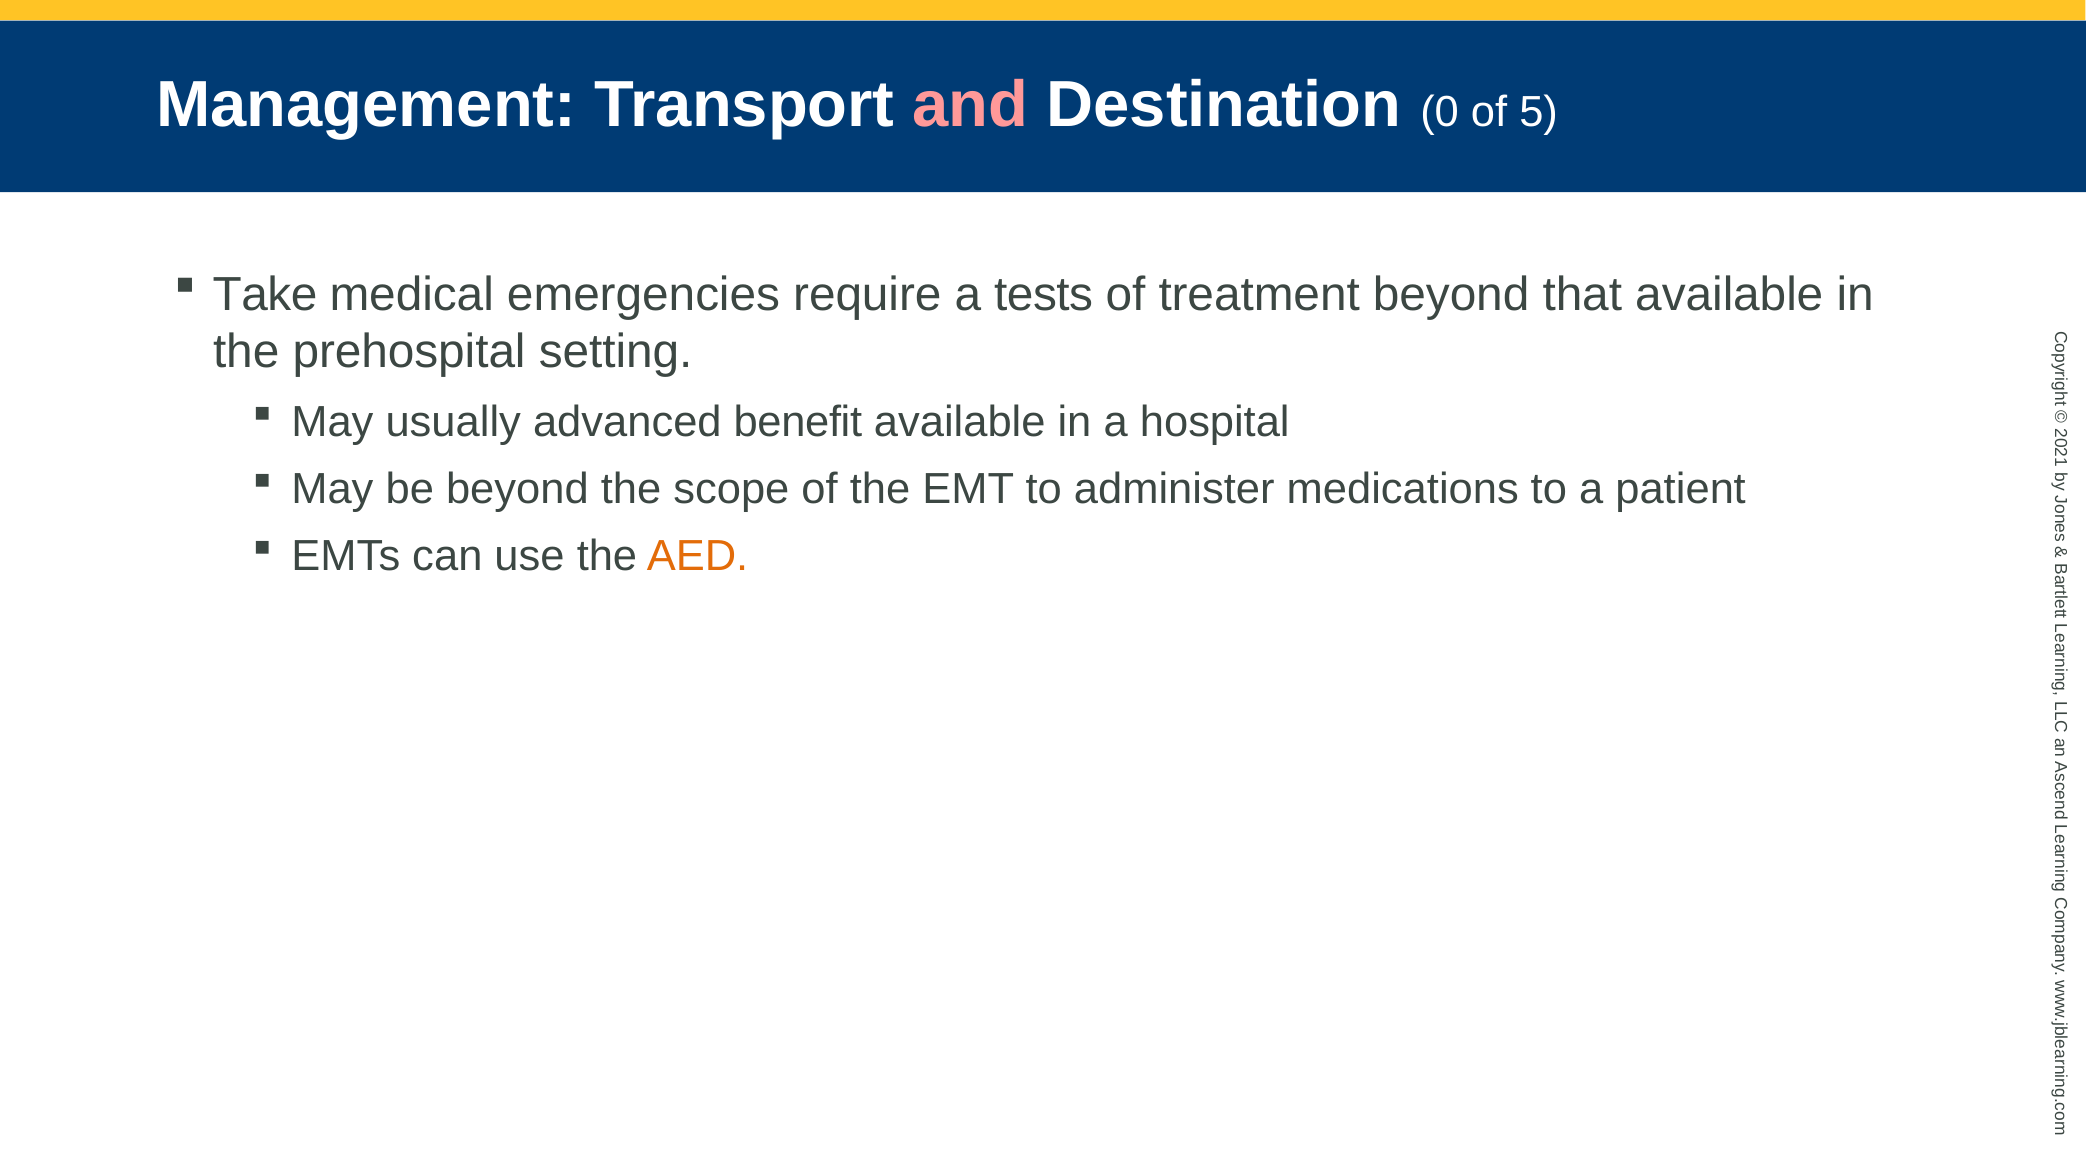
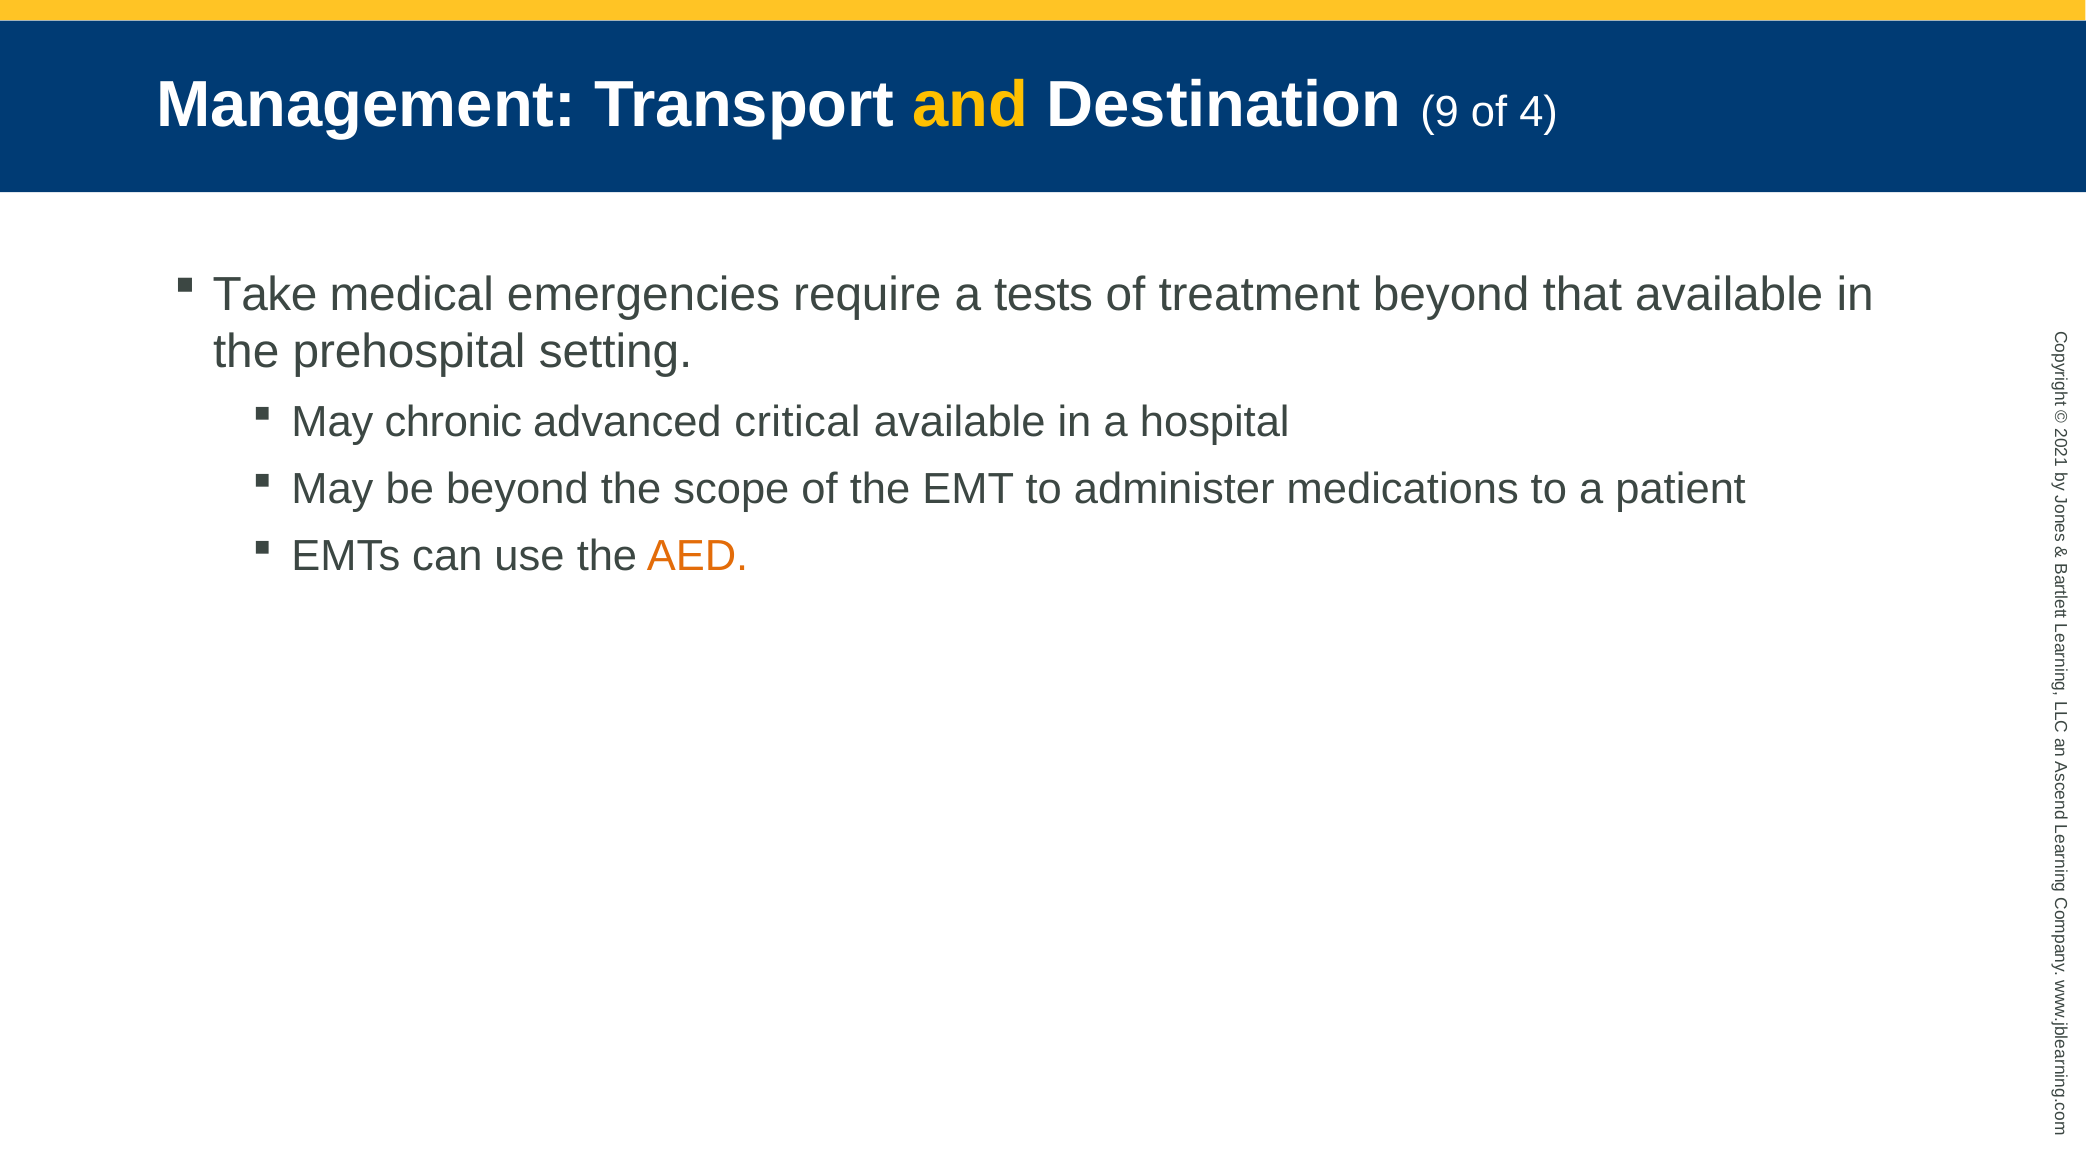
and colour: pink -> yellow (971, 105)
Destination 0: 0 -> 9 (1440, 112)
5: 5 -> 4 (1539, 112)
usually: usually -> chronic (453, 422)
benefit: benefit -> critical (797, 422)
